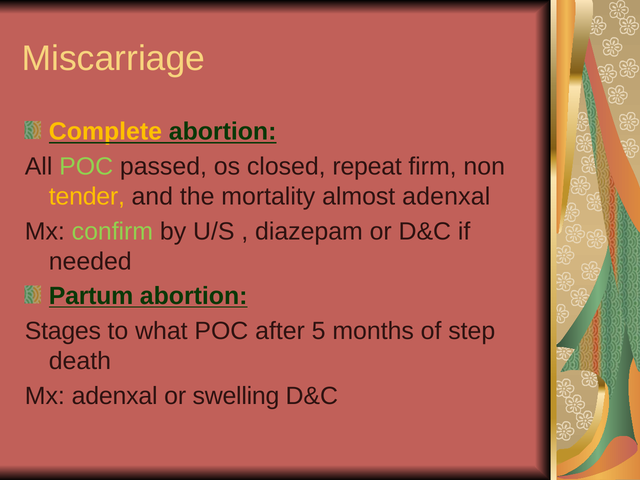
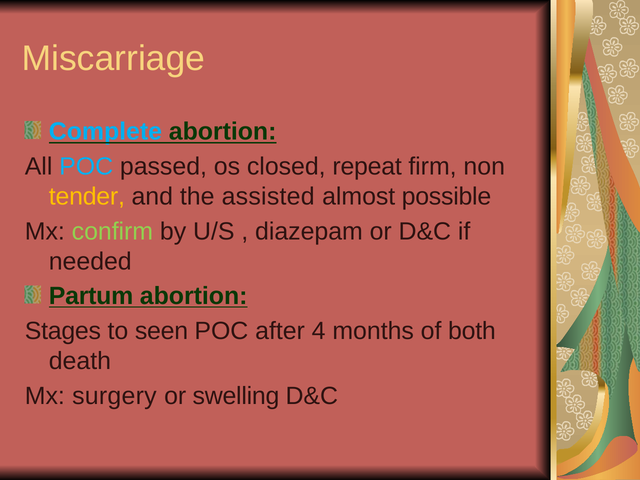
Complete colour: yellow -> light blue (105, 132)
POC colour: light green -> light blue (86, 167)
mortality: mortality -> assisted (268, 197)
almost adenxal: adenxal -> possible (446, 197)
what: what -> seen (162, 331)
5: 5 -> 4 (319, 331)
step: step -> both (472, 331)
Mx adenxal: adenxal -> surgery (114, 396)
